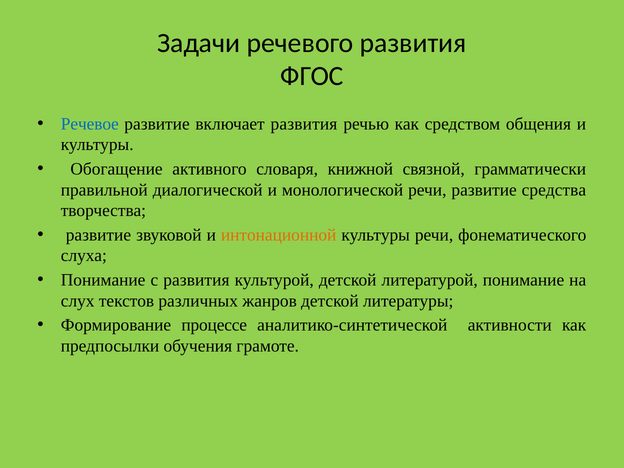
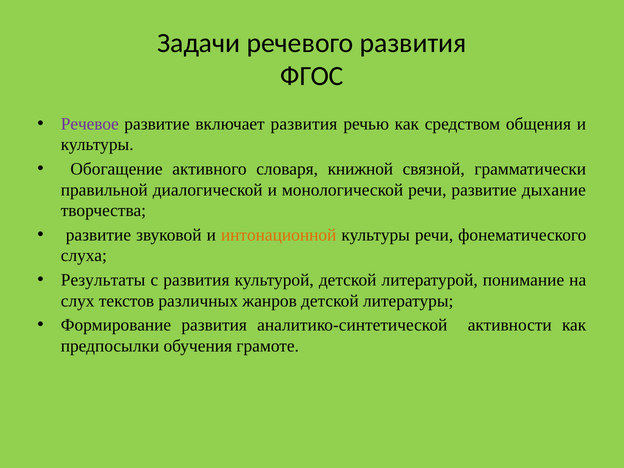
Речевое colour: blue -> purple (90, 124)
средства: средства -> дыхание (554, 190)
Понимание: Понимание -> Результаты (103, 280)
Формирование процессе: процессе -> развития (214, 325)
